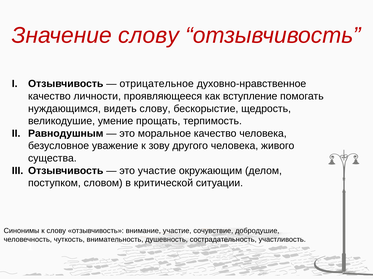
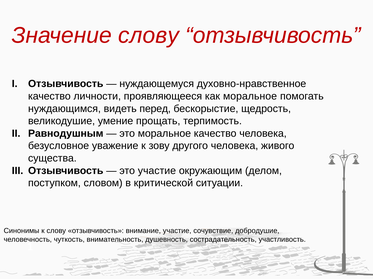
отрицательное: отрицательное -> нуждающемуся (157, 84)
как вступление: вступление -> моральное (250, 96)
видеть слову: слову -> перед (155, 109)
